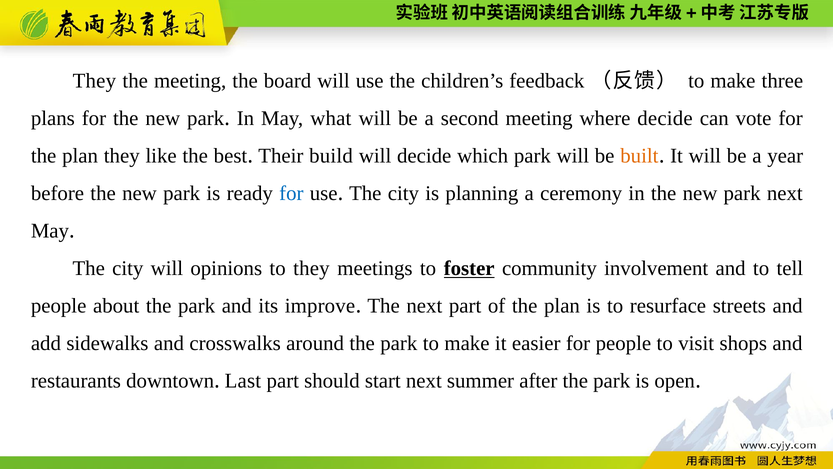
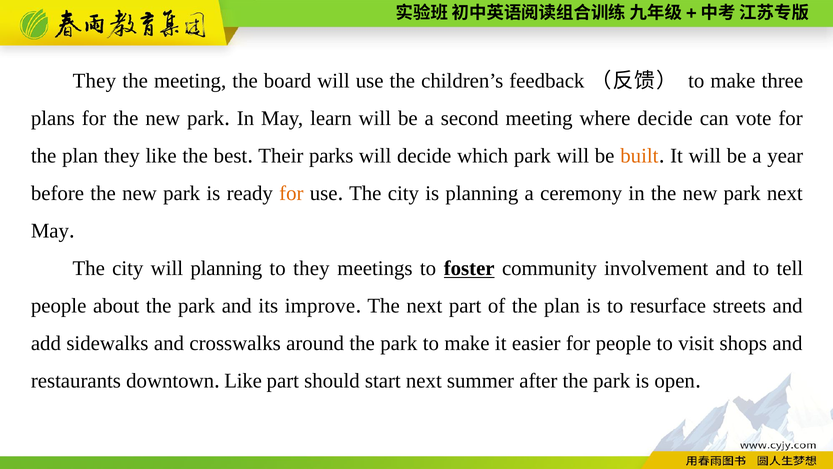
what: what -> learn (331, 118)
build: build -> parks (331, 156)
for colour: blue -> orange (291, 193)
will opinions: opinions -> planning (226, 268)
Last: Last -> Like (243, 380)
